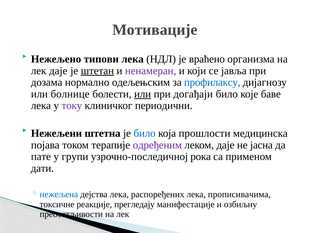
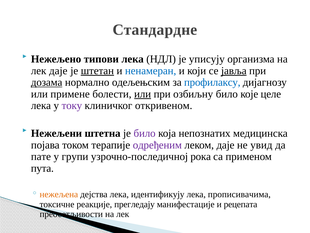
Мотивације: Мотивације -> Стандардне (155, 30)
враћено: враћено -> уписују (207, 59)
ненамеран colour: purple -> blue (151, 71)
јавља underline: none -> present (234, 71)
дозама underline: none -> present (47, 82)
болнице: болнице -> примене (70, 94)
догађаји: догађаји -> озбиљну (193, 94)
баве: баве -> целе (271, 94)
периодични: периодични -> откривеном (164, 105)
било colour: blue -> purple (145, 133)
прошлости: прошлости -> непознатих (205, 133)
јасна: јасна -> увид (261, 145)
дати: дати -> пута (42, 168)
нежељена colour: blue -> orange (59, 194)
распоређених: распоређених -> идентификују (158, 194)
озбиљну: озбиљну -> рецепата (241, 204)
